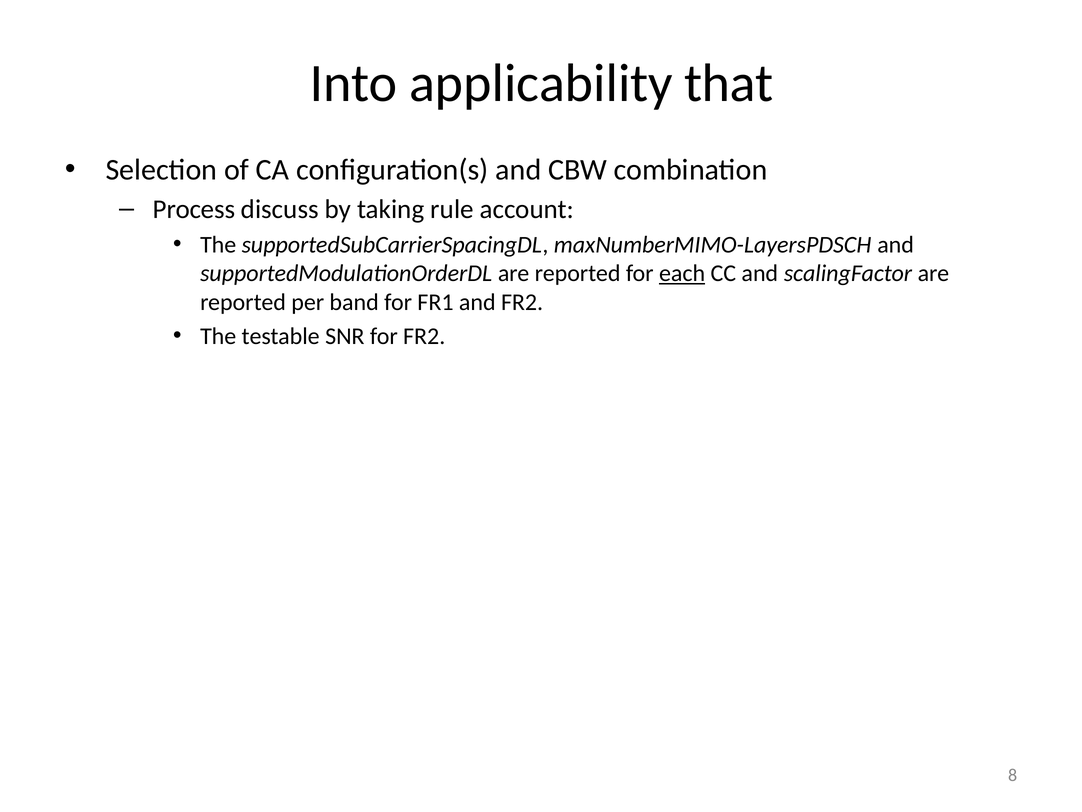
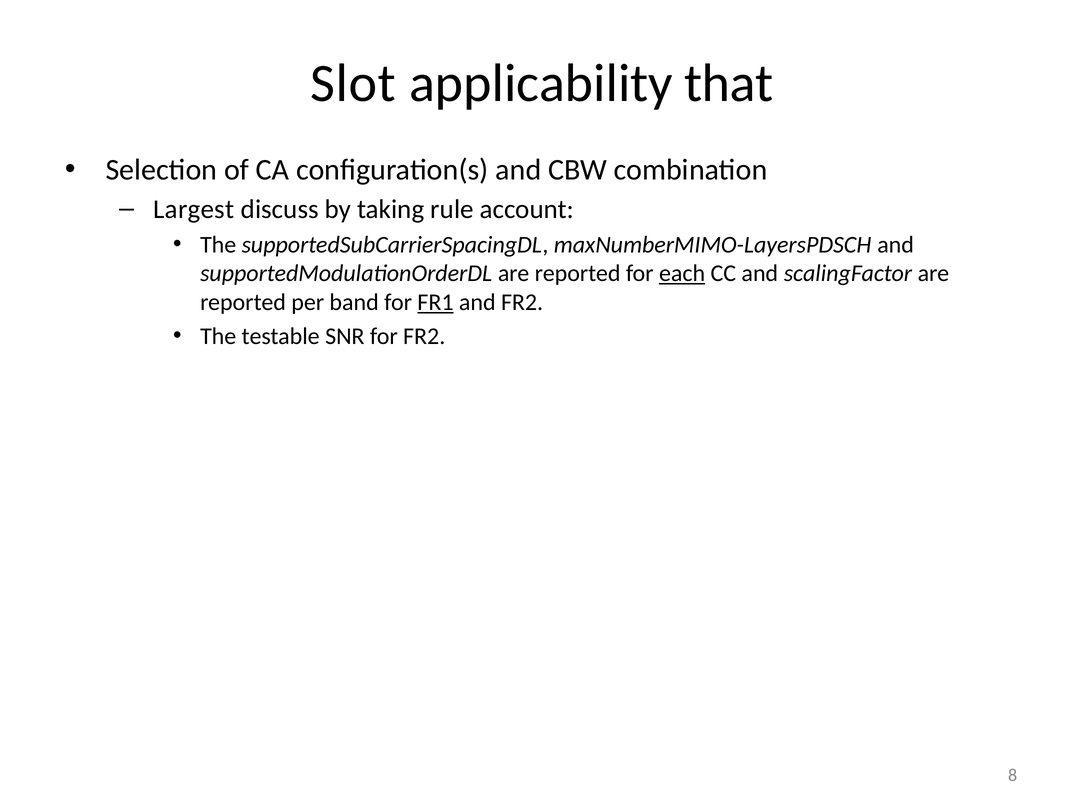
Into: Into -> Slot (353, 83)
Process: Process -> Largest (194, 209)
FR1 underline: none -> present (435, 302)
